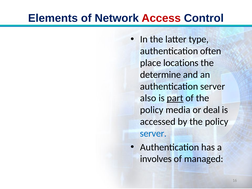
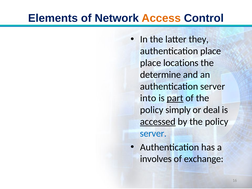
Access colour: red -> orange (161, 18)
type: type -> they (199, 39)
authentication often: often -> place (211, 51)
also: also -> into (148, 98)
media: media -> simply (178, 110)
accessed underline: none -> present (158, 122)
managed: managed -> exchange (204, 159)
